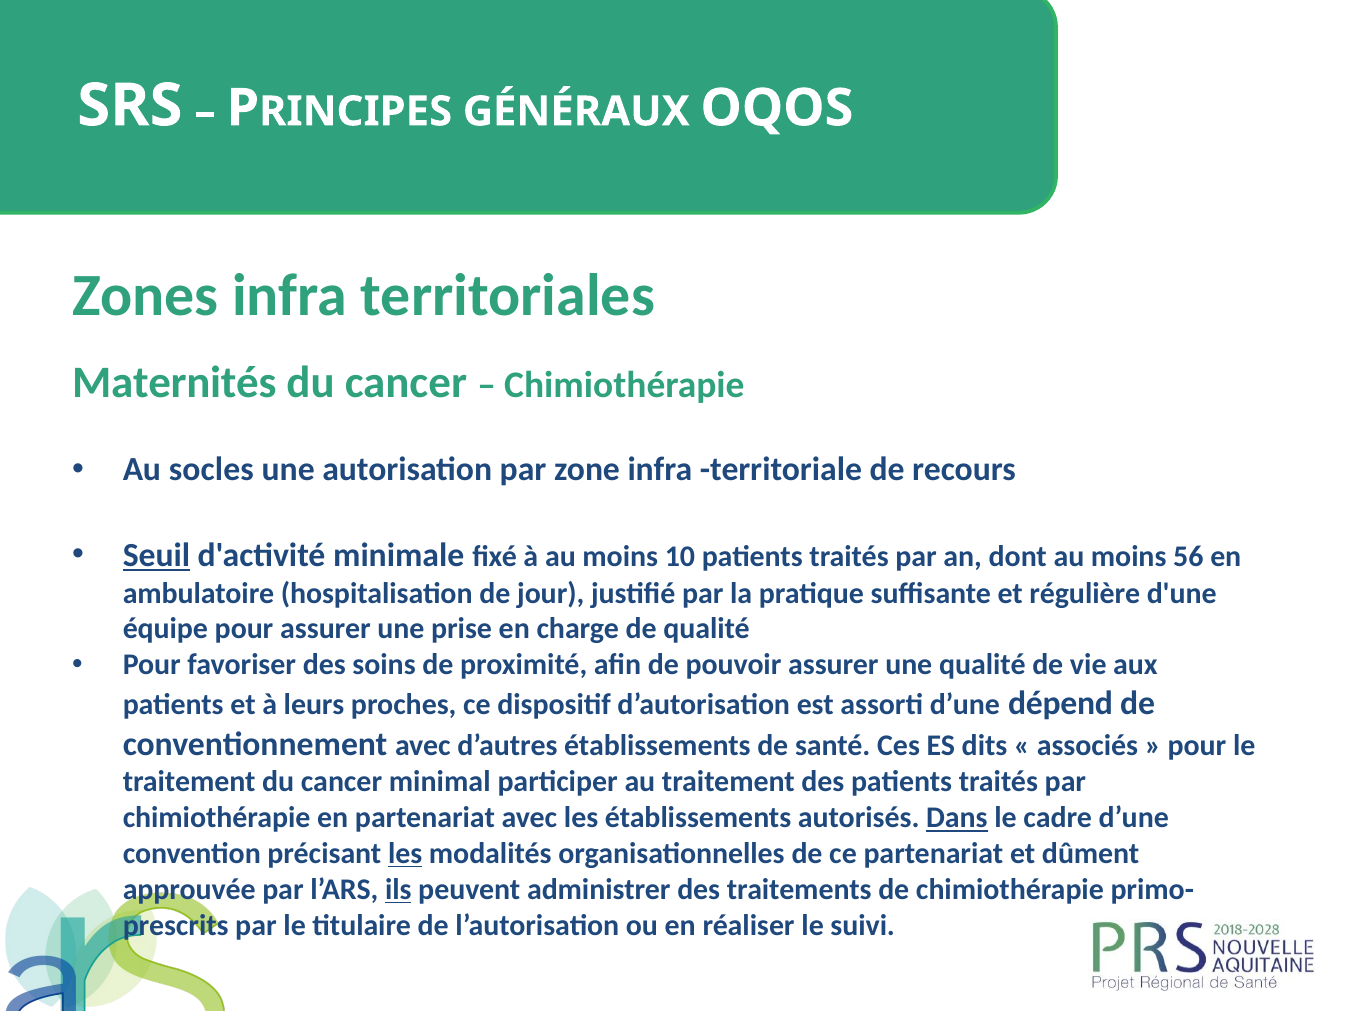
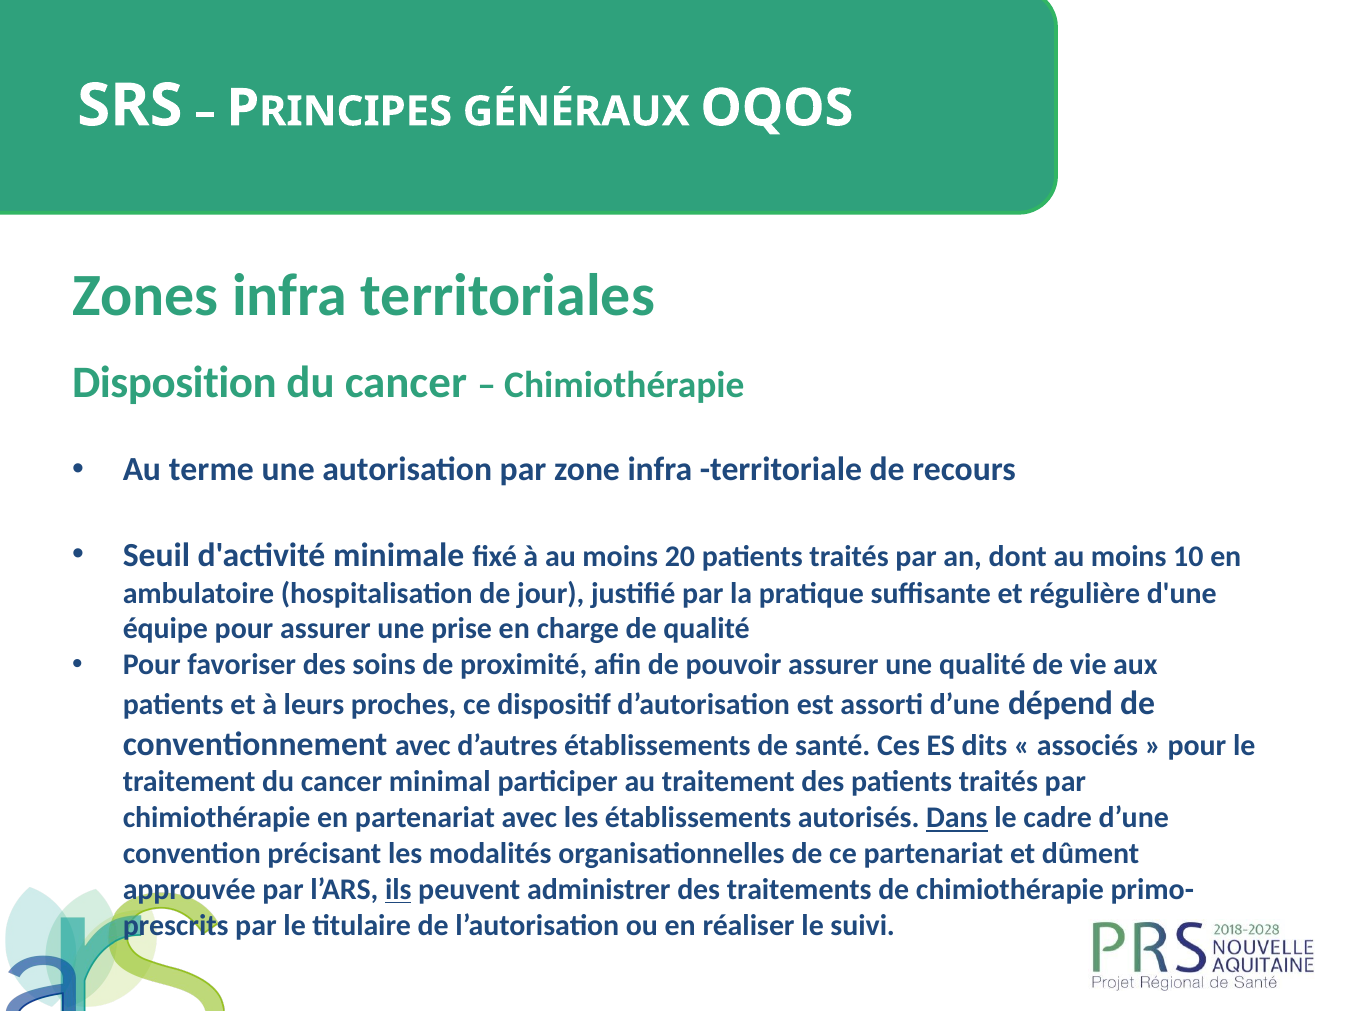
Maternités: Maternités -> Disposition (174, 383)
socles: socles -> terme (211, 470)
Seuil underline: present -> none (156, 555)
10: 10 -> 20 (680, 556)
56: 56 -> 10 (1188, 556)
les underline: present -> none (405, 854)
